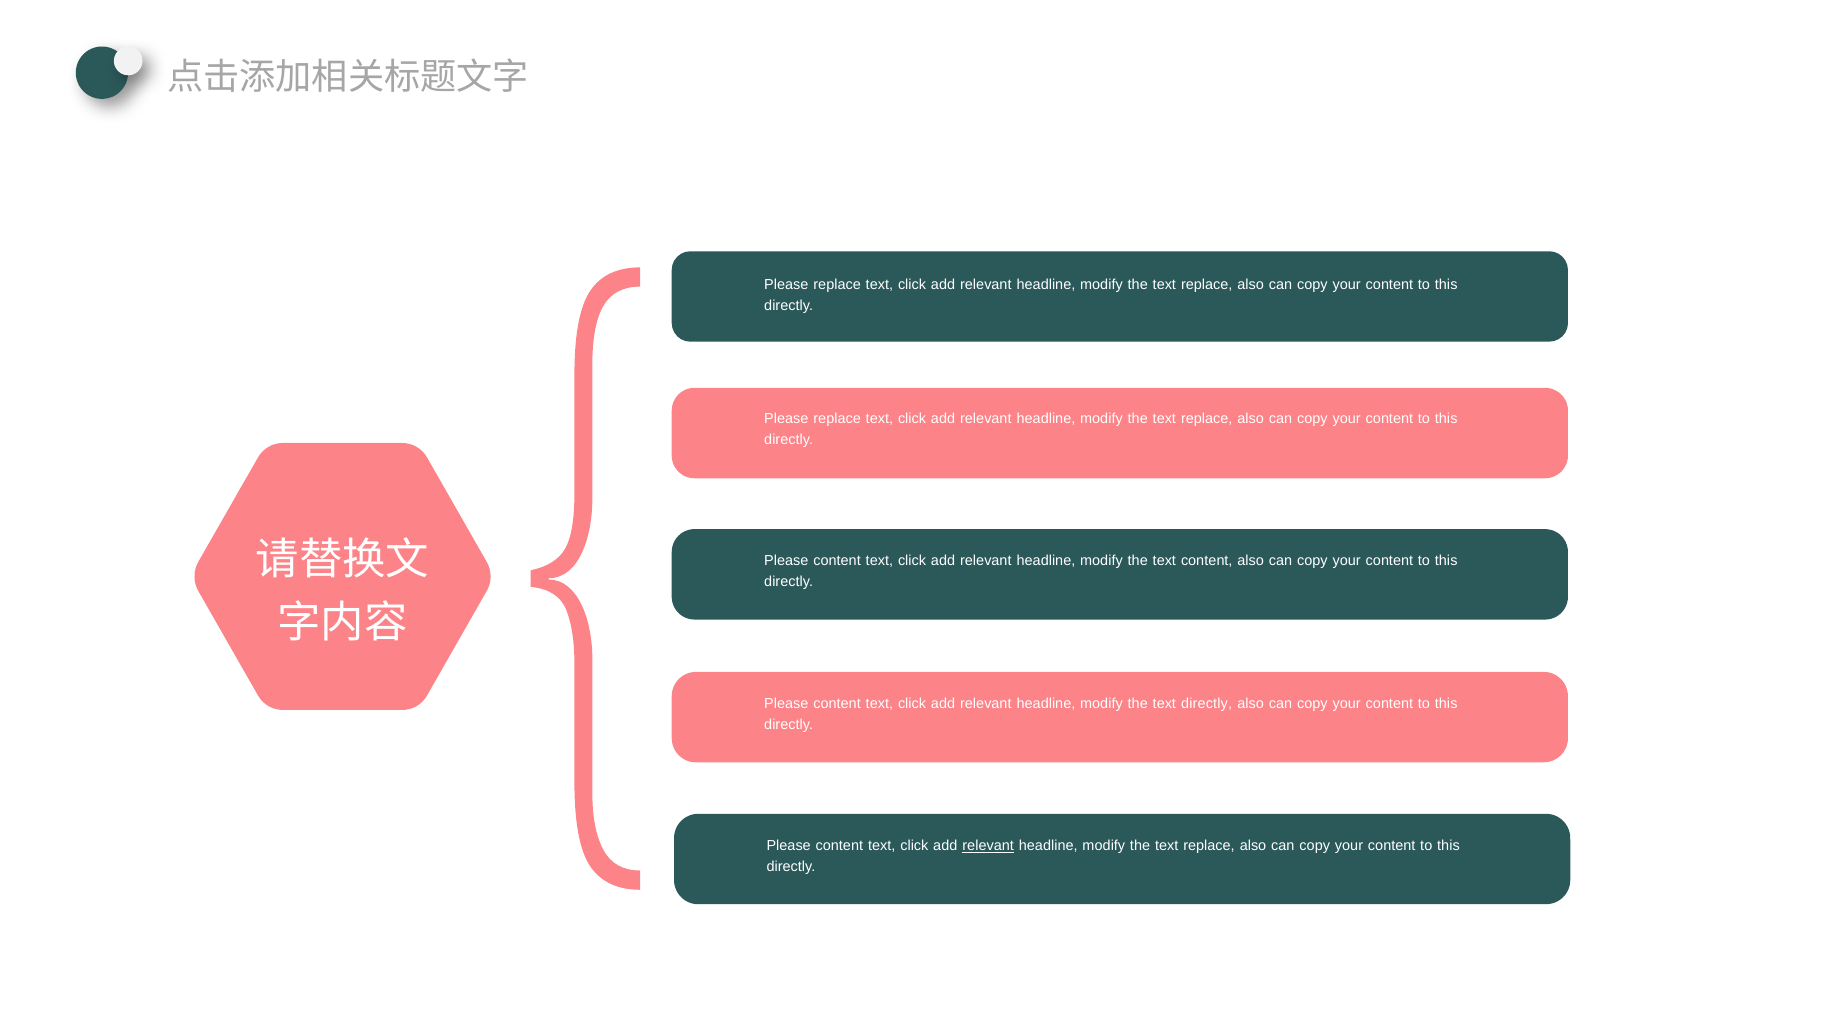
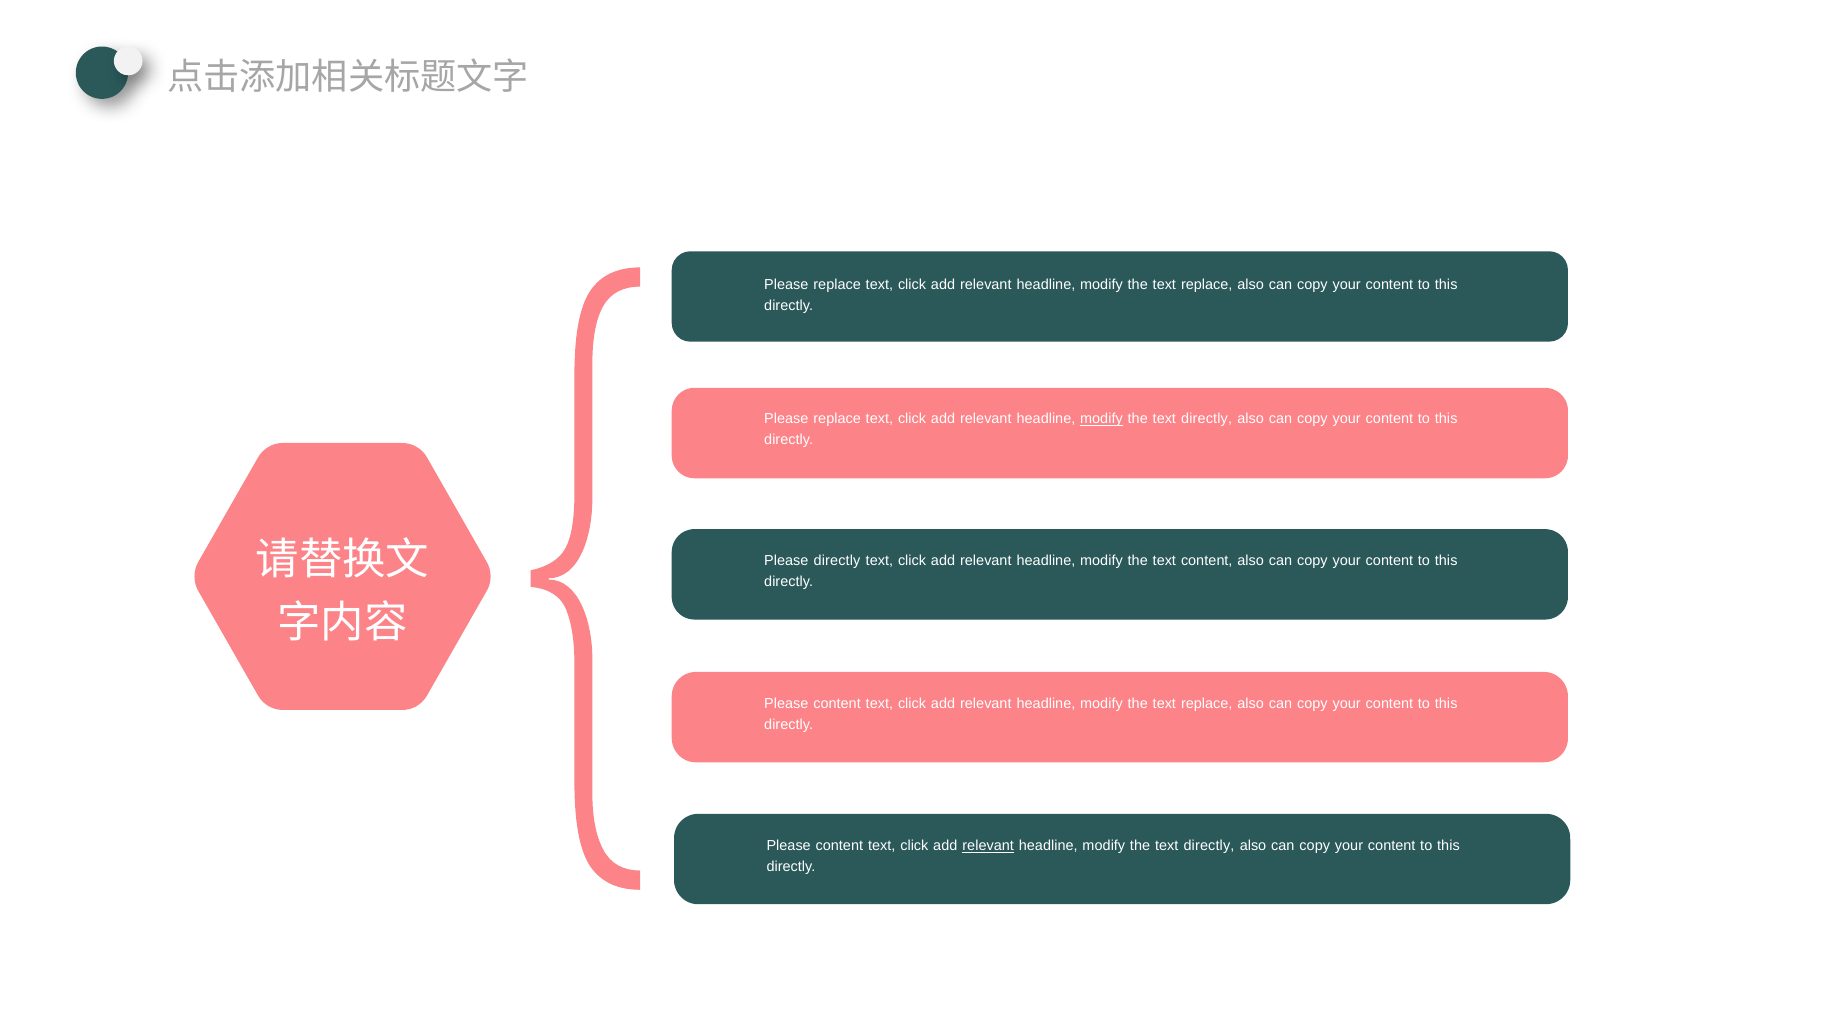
modify underline: none -> present (1101, 418)
replace: replace -> directly (1207, 418)
content: content -> directly (837, 561)
directly: directly -> replace (1207, 703)
replace: replace -> directly (1209, 846)
